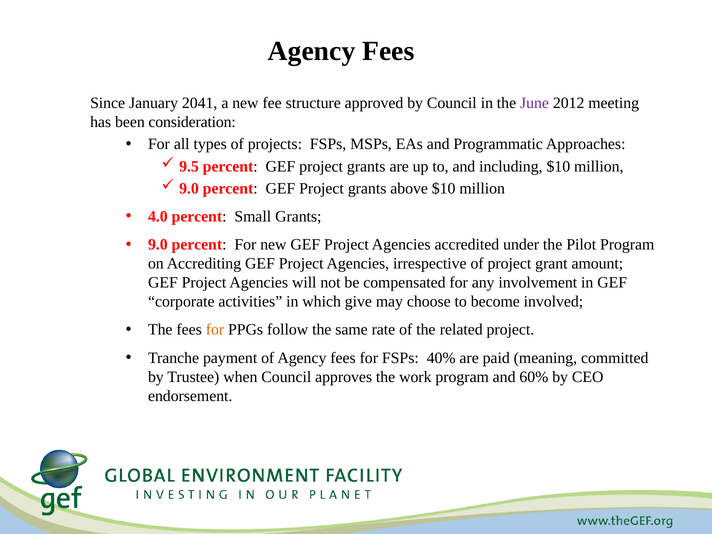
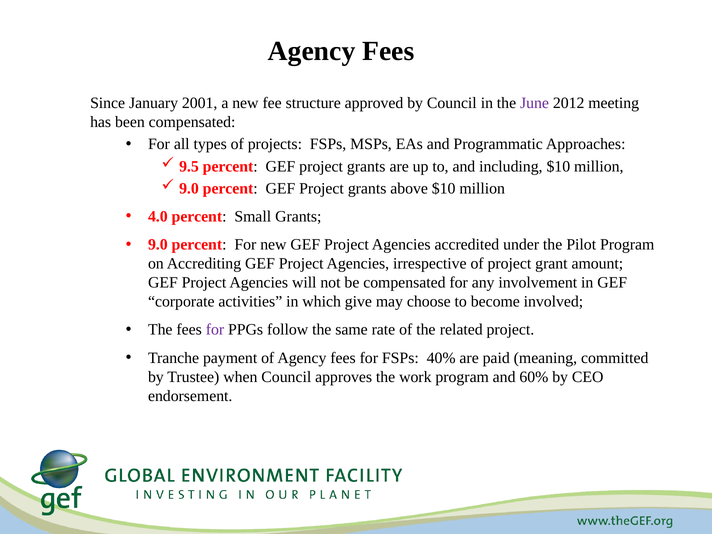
2041: 2041 -> 2001 (200, 103)
been consideration: consideration -> compensated (192, 122)
for colour: orange -> purple (215, 330)
